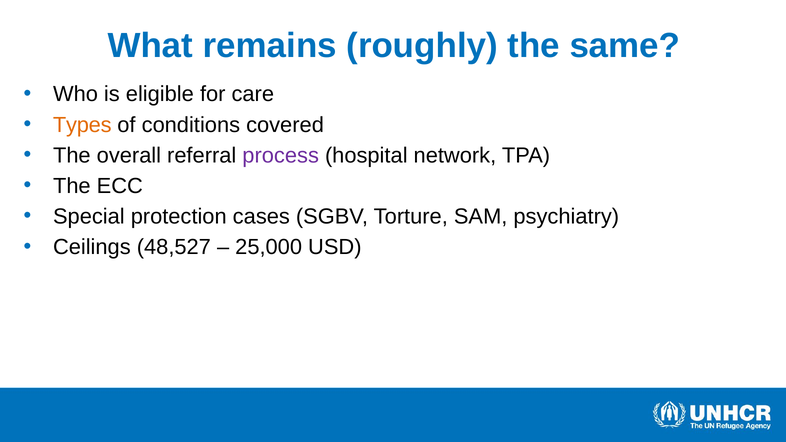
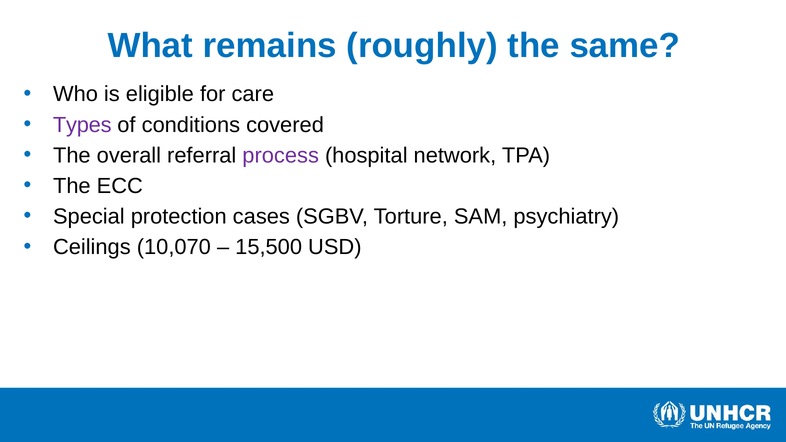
Types colour: orange -> purple (82, 125)
48,527: 48,527 -> 10,070 (174, 247)
25,000: 25,000 -> 15,500 (269, 247)
